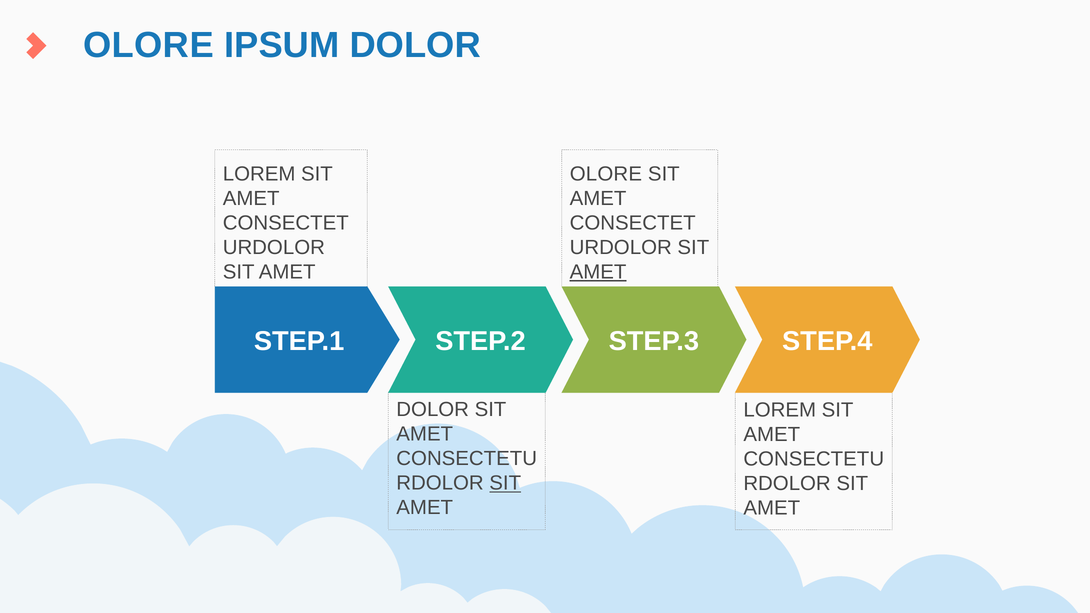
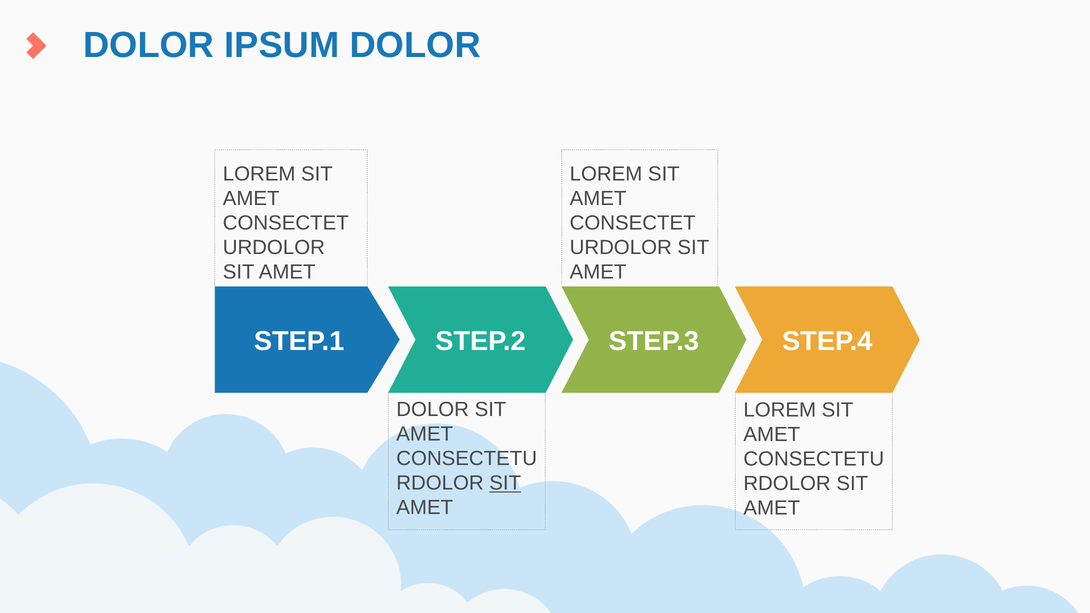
OLORE: OLORE -> DOLOR (149, 45)
OLORE: OLORE -> LOREM (606, 174)
AMET underline: present -> none (598, 272)
